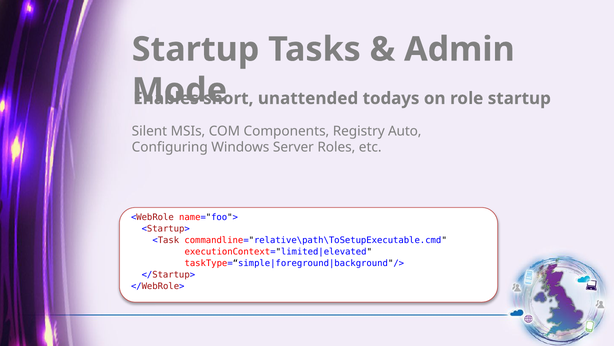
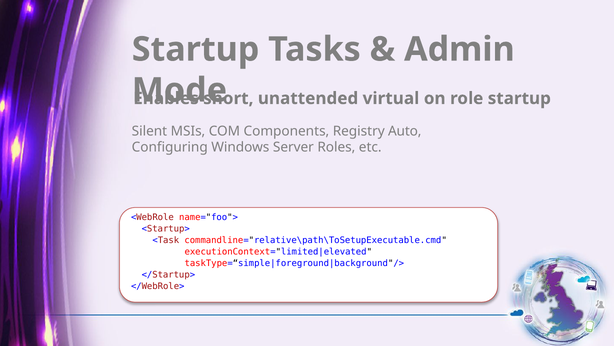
todays: todays -> virtual (391, 98)
